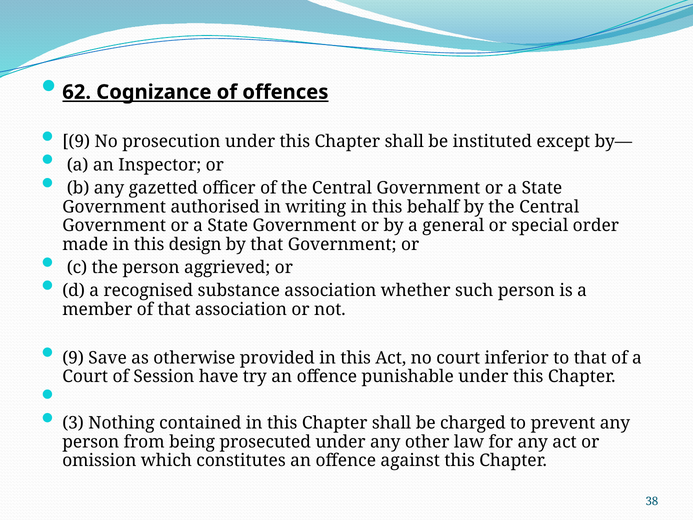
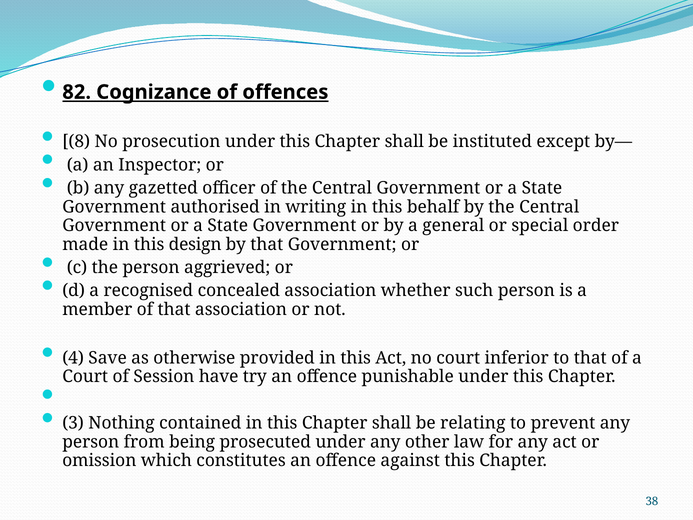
62: 62 -> 82 (77, 92)
9: 9 -> 8 (76, 142)
substance: substance -> concealed (239, 291)
9: 9 -> 4 (73, 358)
charged: charged -> relating (473, 423)
